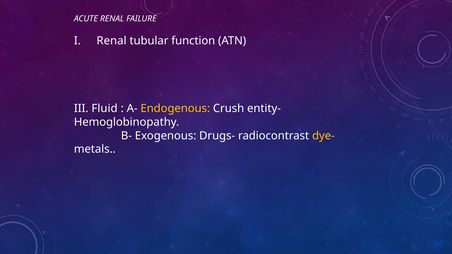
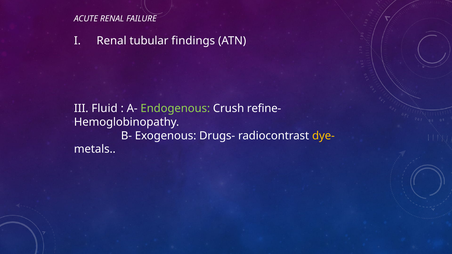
function: function -> findings (193, 41)
Endogenous colour: yellow -> light green (175, 109)
entity-: entity- -> refine- (264, 109)
